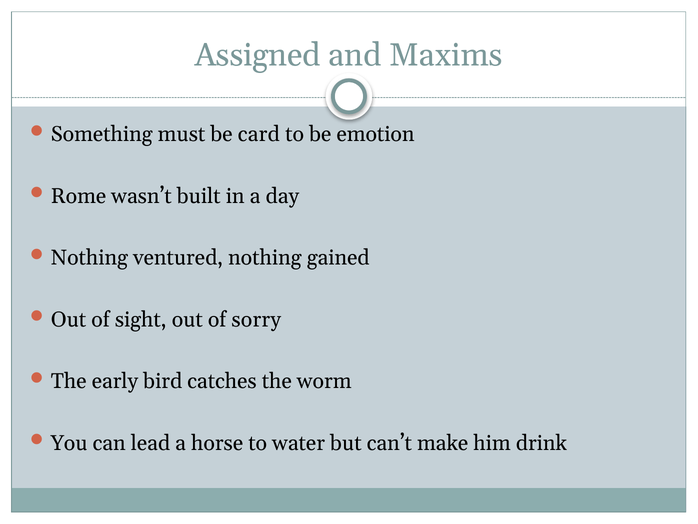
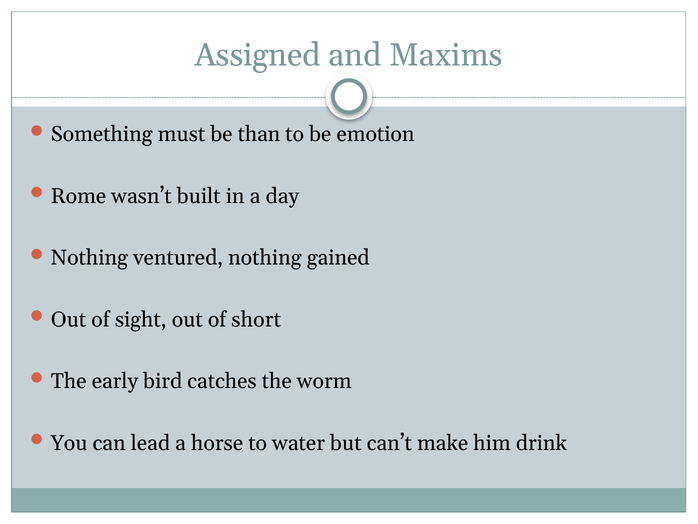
card: card -> than (259, 134)
sorry: sorry -> short (256, 319)
